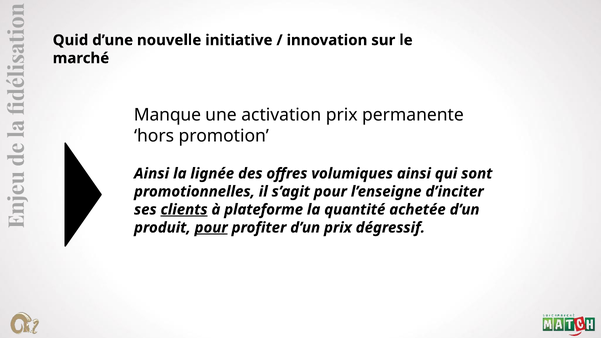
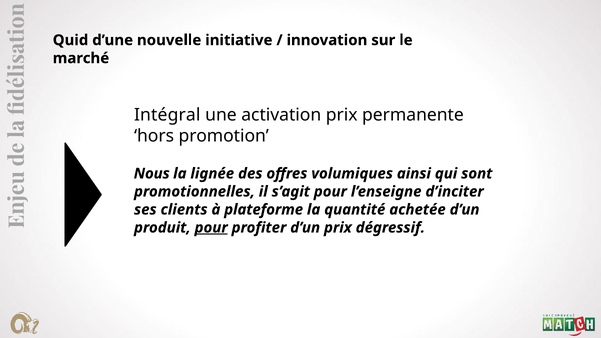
Manque: Manque -> Intégral (167, 115)
Ainsi: Ainsi -> Nous (152, 174)
clients underline: present -> none (184, 210)
